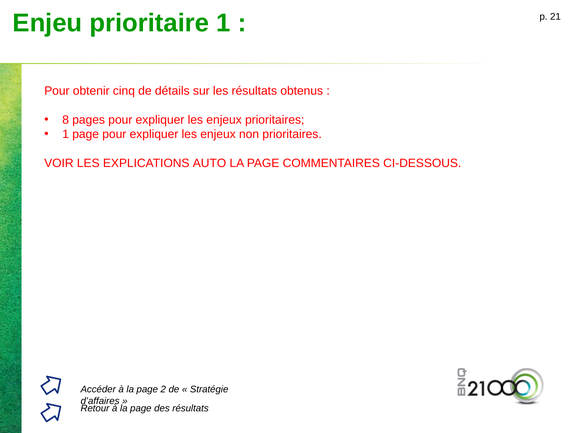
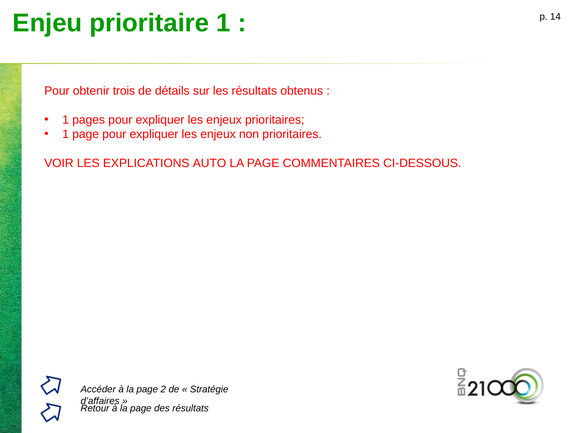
21: 21 -> 14 (555, 17)
cinq: cinq -> trois (124, 91)
8: 8 -> 1 (66, 120)
